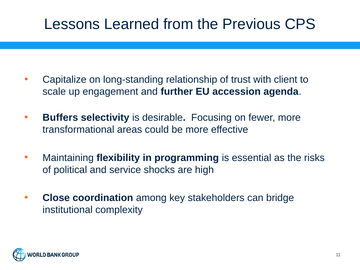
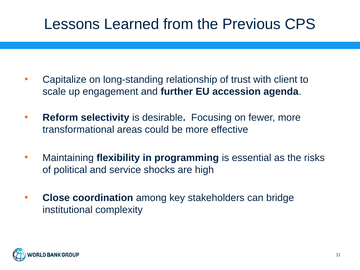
Buffers: Buffers -> Reform (60, 118)
